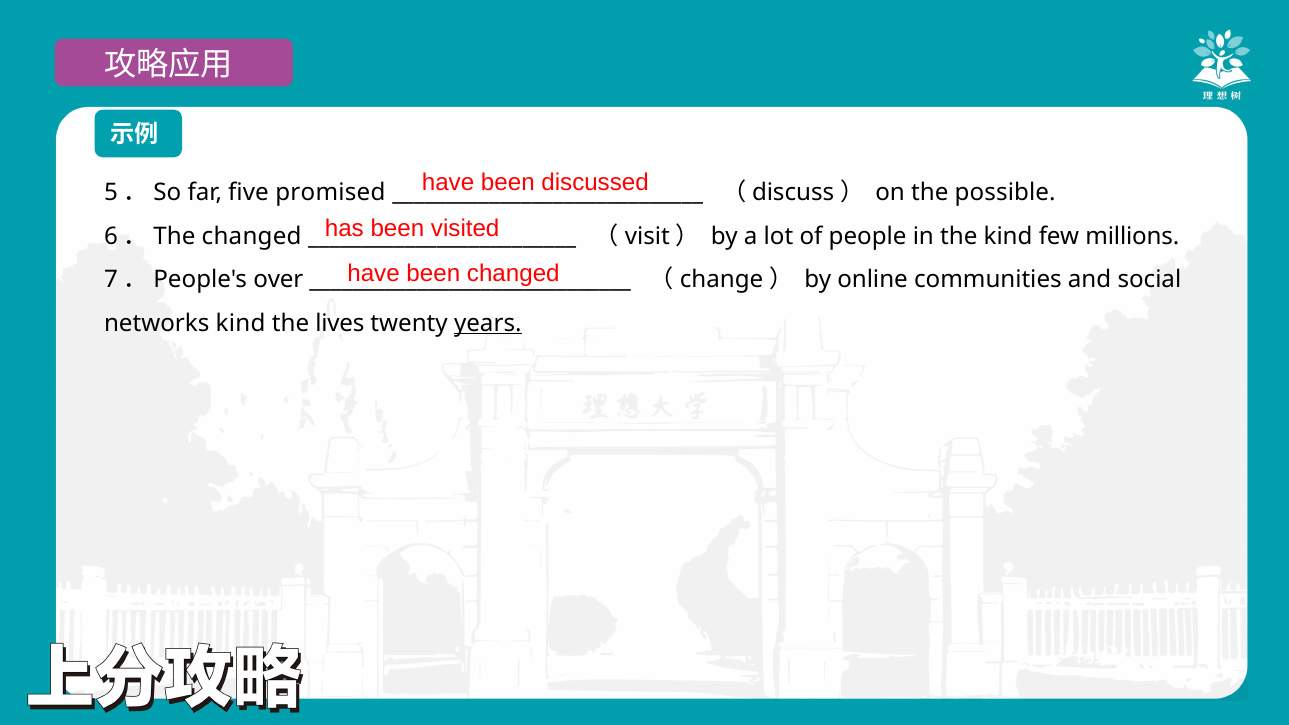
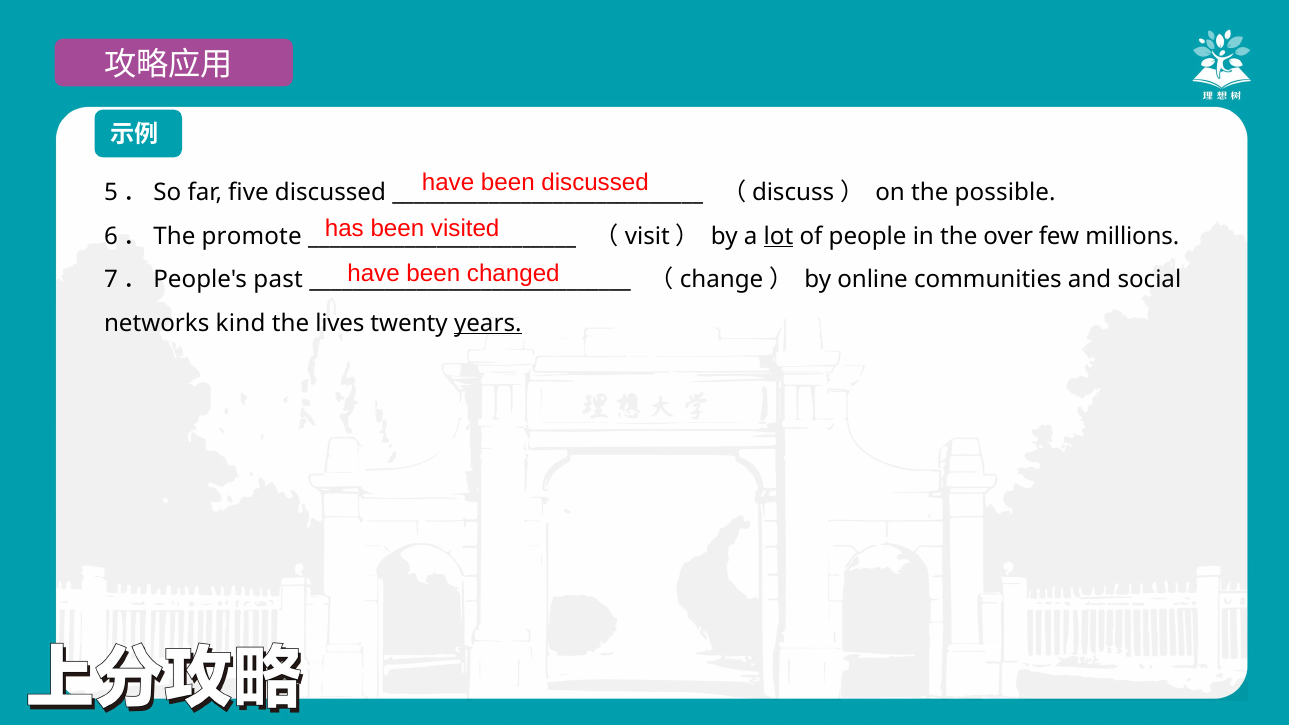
five promised: promised -> discussed (330, 193)
6．The changed: changed -> promote (252, 236)
lot underline: none -> present (778, 236)
the kind: kind -> over (1008, 236)
over: over -> past (278, 280)
